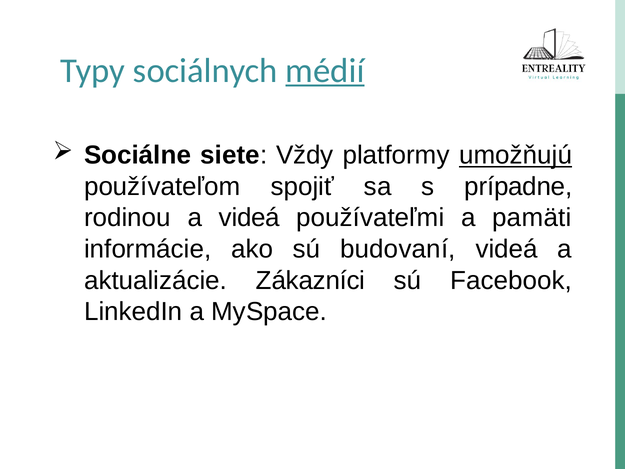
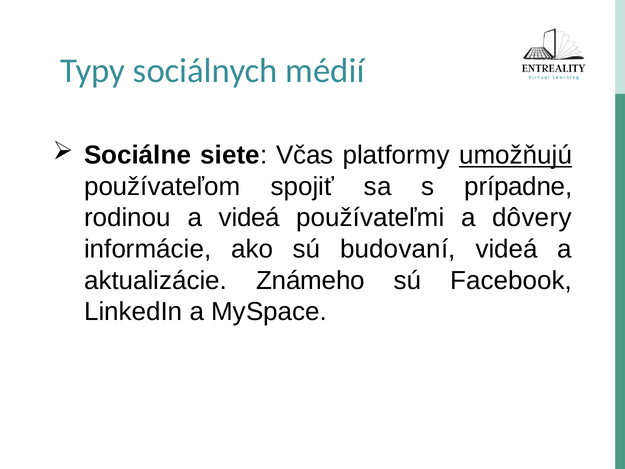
médií underline: present -> none (325, 71)
Vždy: Vždy -> Včas (305, 155)
pamäti: pamäti -> dôvery (532, 218)
Zákazníci: Zákazníci -> Známeho (311, 280)
